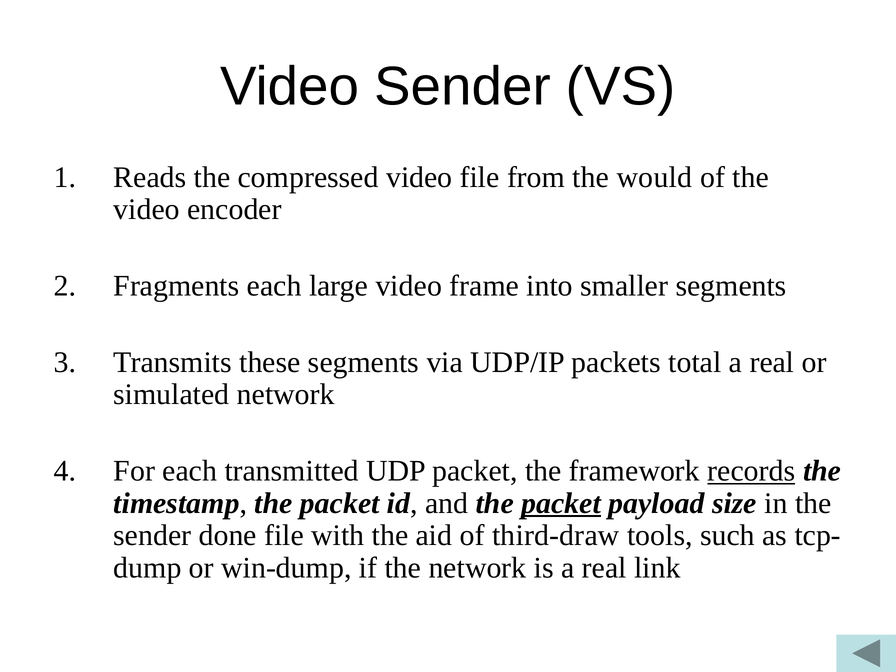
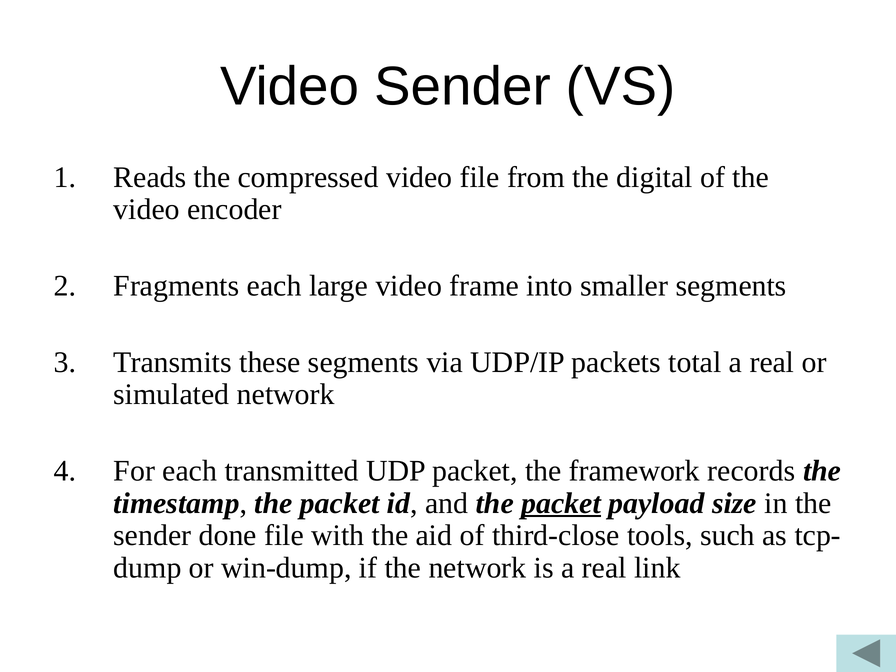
would: would -> digital (655, 177)
records underline: present -> none (751, 471)
third-draw: third-draw -> third-close (556, 535)
